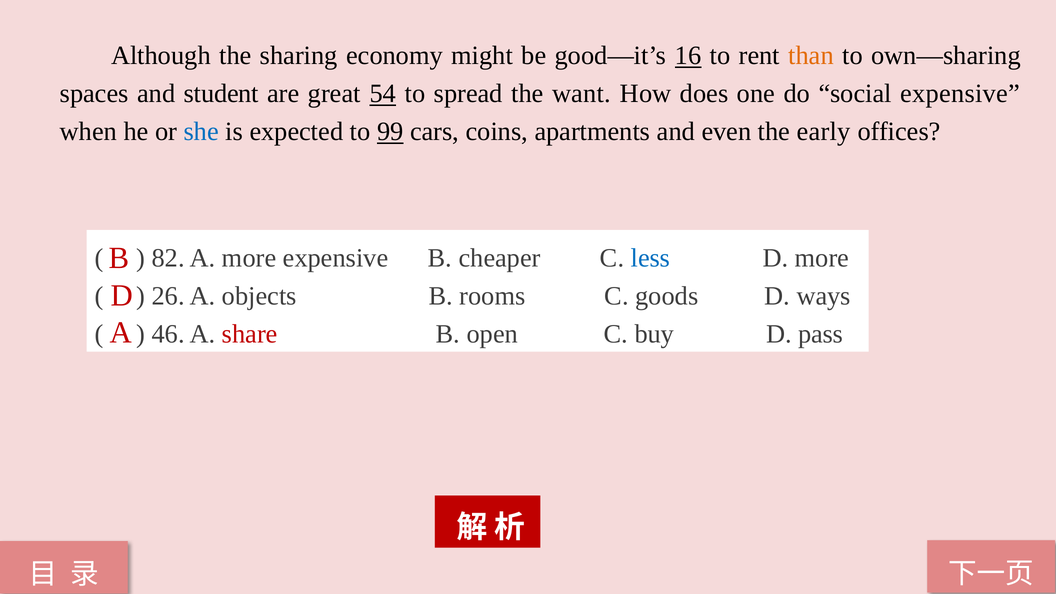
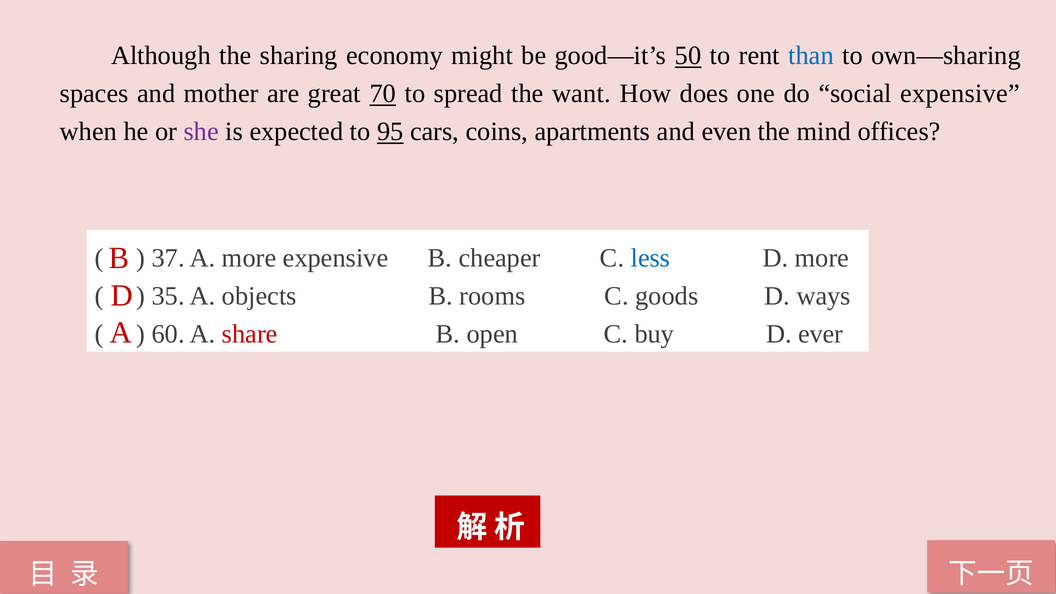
16: 16 -> 50 (688, 56)
than colour: orange -> blue (811, 56)
student: student -> mother (221, 94)
54: 54 -> 70 (383, 94)
she colour: blue -> purple (201, 132)
99: 99 -> 95 (390, 132)
early: early -> mind (824, 132)
82: 82 -> 37 (168, 258)
26: 26 -> 35 (168, 296)
46: 46 -> 60 (168, 334)
pass: pass -> ever (821, 334)
